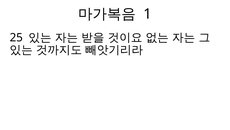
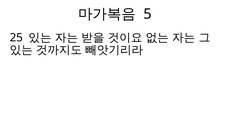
1: 1 -> 5 (148, 14)
